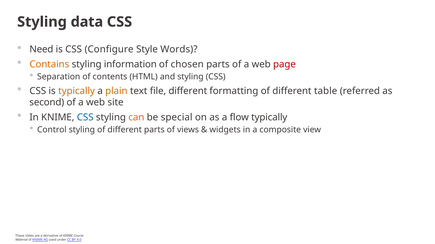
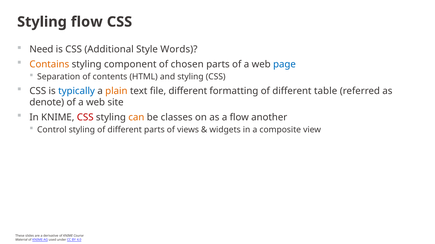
Styling data: data -> flow (87, 22)
Configure: Configure -> Additional (109, 50)
information: information -> component (130, 64)
page colour: red -> blue (284, 64)
typically colour: orange -> blue (77, 91)
second: second -> denote (47, 103)
CSS colour: blue -> red (85, 118)
special: special -> classes (177, 118)
flow typically: typically -> another (269, 118)
